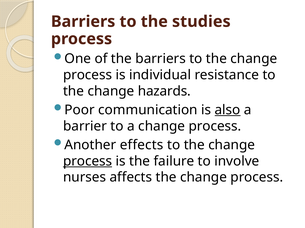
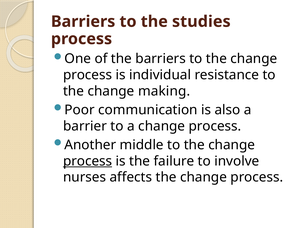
hazards: hazards -> making (164, 91)
also underline: present -> none (228, 110)
effects: effects -> middle (142, 145)
